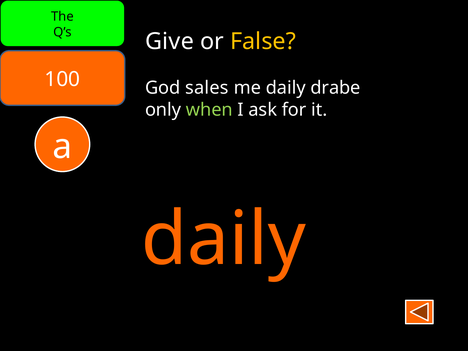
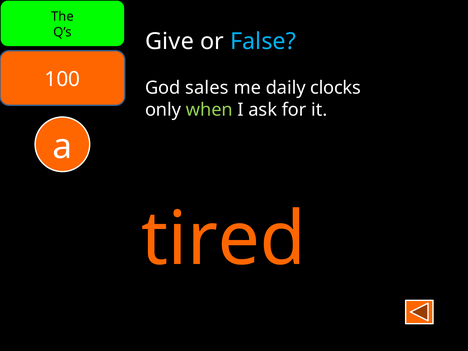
False colour: yellow -> light blue (263, 41)
drabe: drabe -> clocks (336, 88)
daily: daily -> tired (224, 240)
